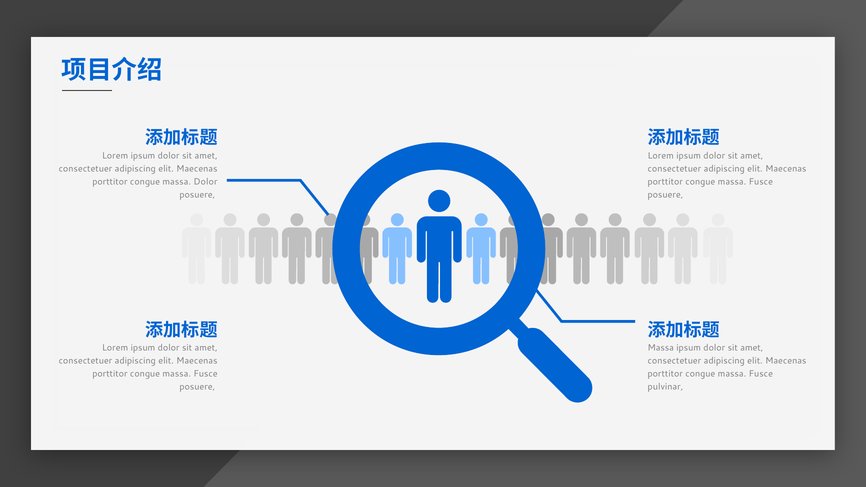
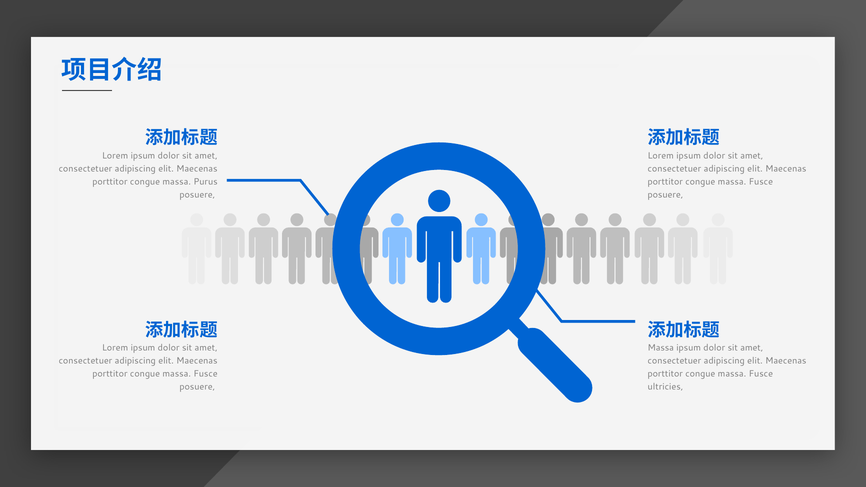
massa Dolor: Dolor -> Purus (206, 182)
pulvinar: pulvinar -> ultricies (665, 387)
